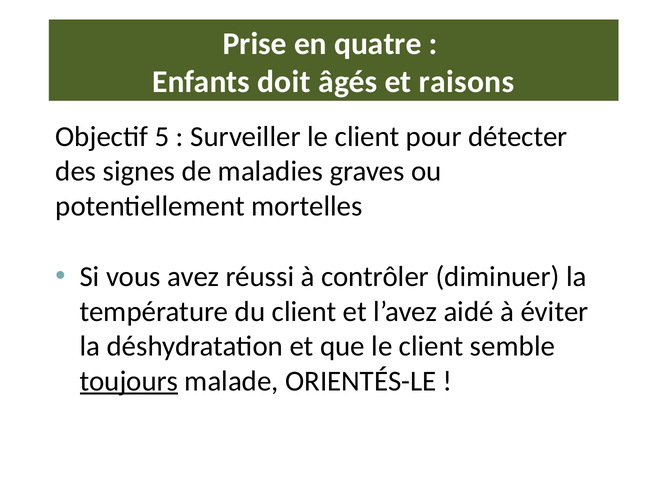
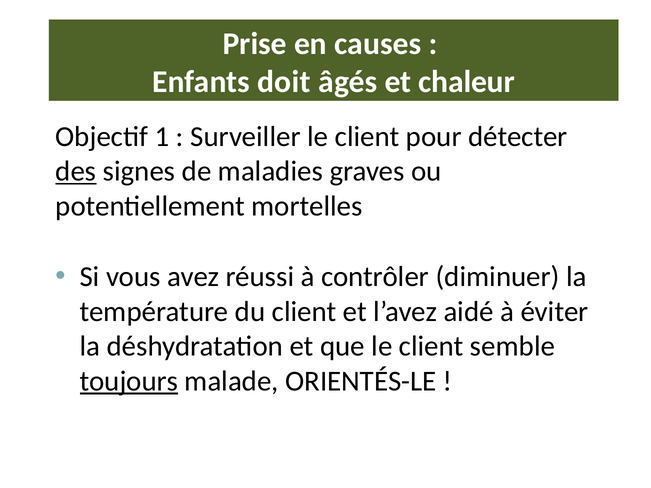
quatre: quatre -> causes (378, 44)
raisons: raisons -> chaleur (467, 82)
5: 5 -> 1 (162, 137)
des underline: none -> present (76, 171)
